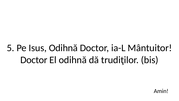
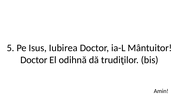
Isus Odihnă: Odihnă -> Iubirea (63, 48)
